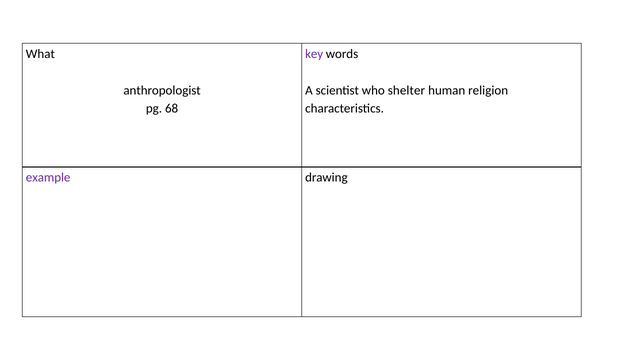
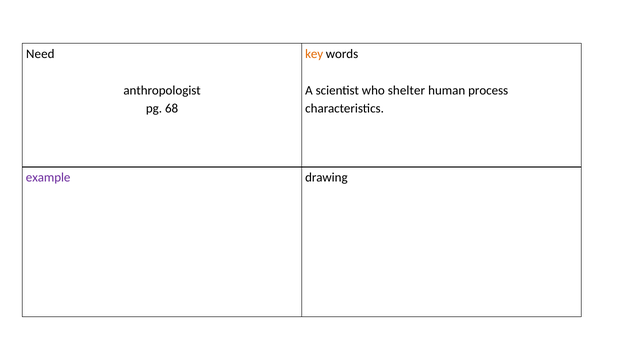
What: What -> Need (40, 54)
key colour: purple -> orange (314, 54)
religion: religion -> process (488, 90)
